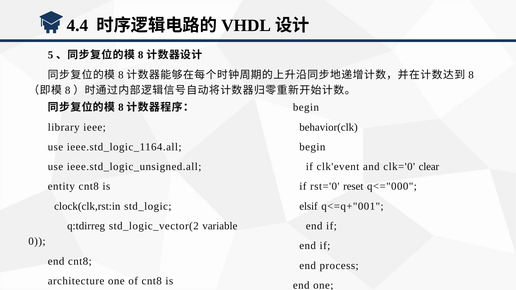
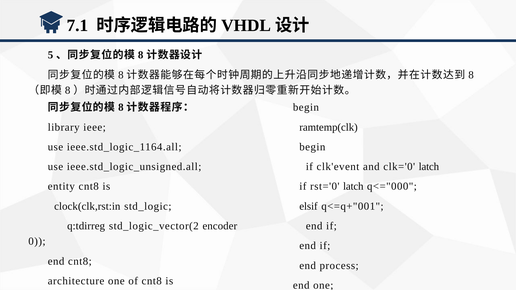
4.4: 4.4 -> 7.1 (77, 25)
behavior(clk: behavior(clk -> ramtemp(clk (329, 127)
clk='0 clear: clear -> latch (429, 167)
rst='0 reset: reset -> latch (353, 187)
variable: variable -> encoder (220, 226)
